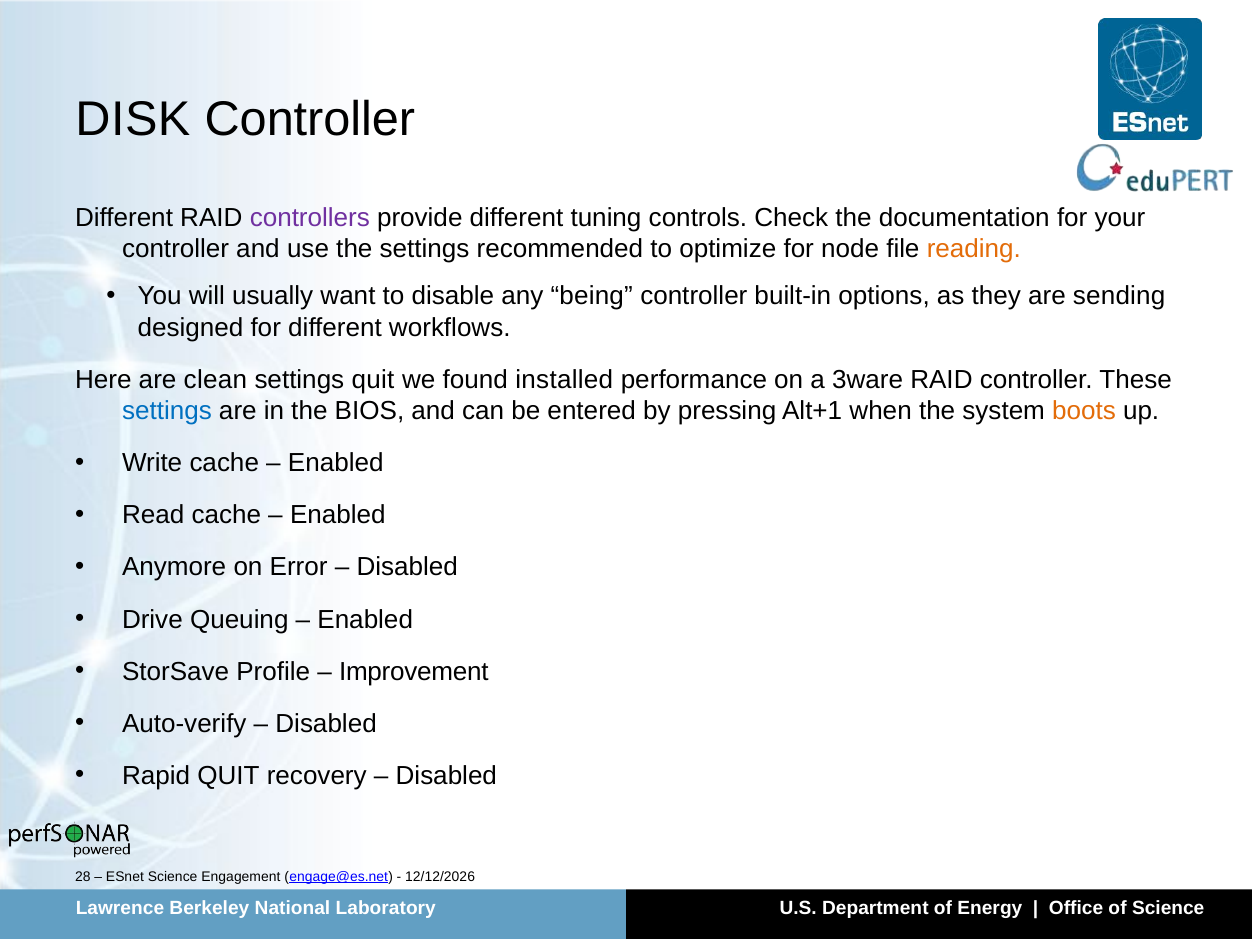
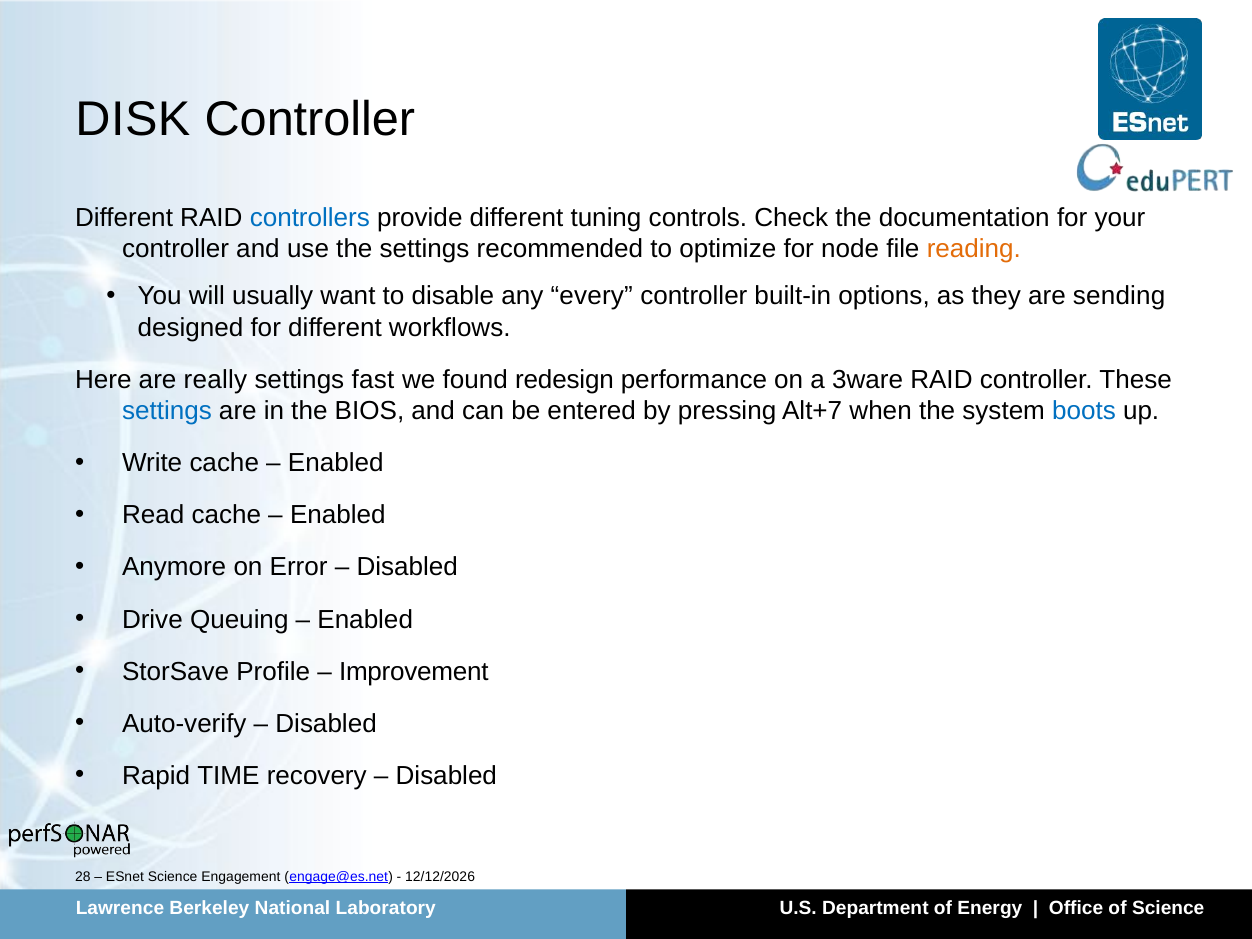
controllers colour: purple -> blue (310, 218)
being: being -> every (592, 296)
clean: clean -> really (215, 380)
settings quit: quit -> fast (373, 380)
installed: installed -> redesign (565, 380)
Alt+1: Alt+1 -> Alt+7 (812, 411)
boots colour: orange -> blue (1084, 411)
Rapid QUIT: QUIT -> TIME (228, 776)
